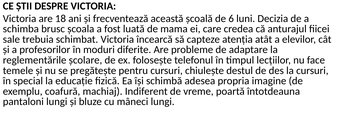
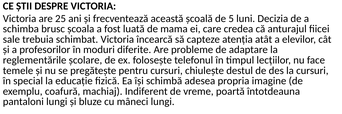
18: 18 -> 25 (61, 19)
6: 6 -> 5 (231, 19)
